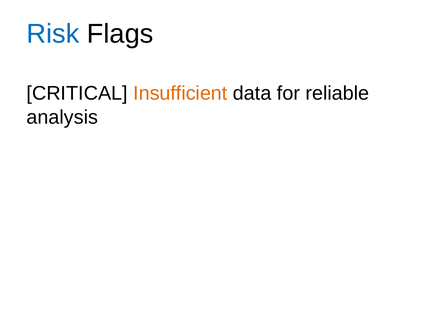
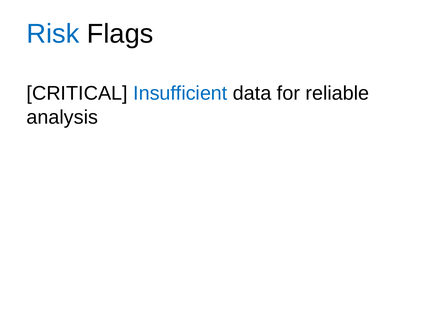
Insufficient colour: orange -> blue (180, 93)
